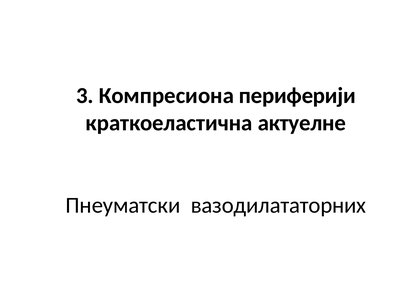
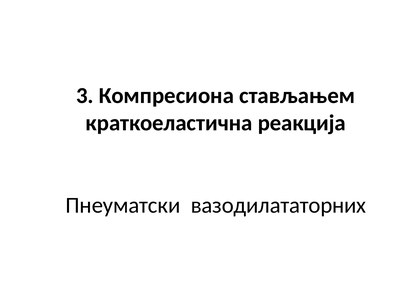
периферији: периферији -> стављањем (297, 96)
актуелне: актуелне -> реакција (302, 123)
